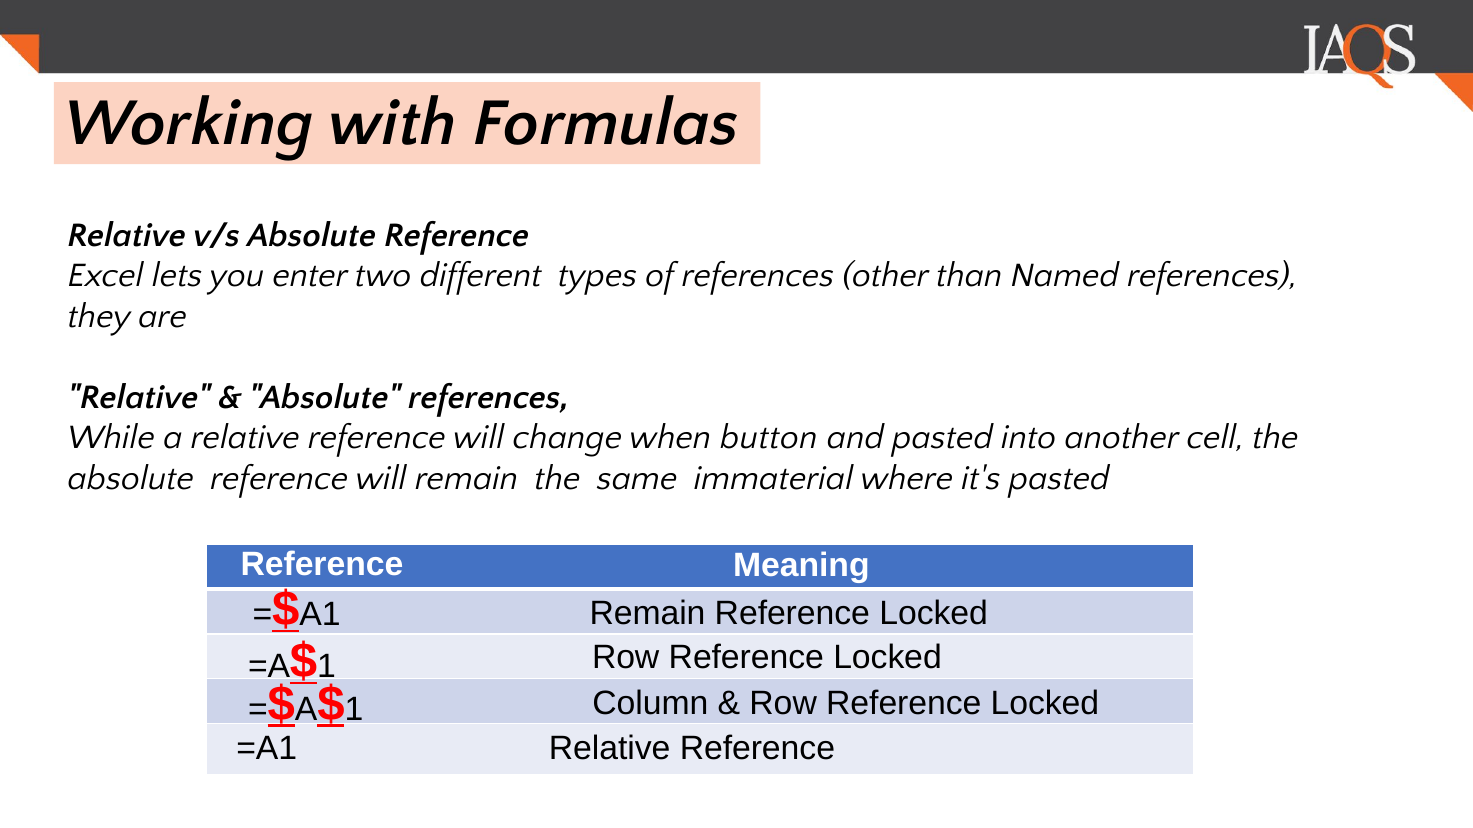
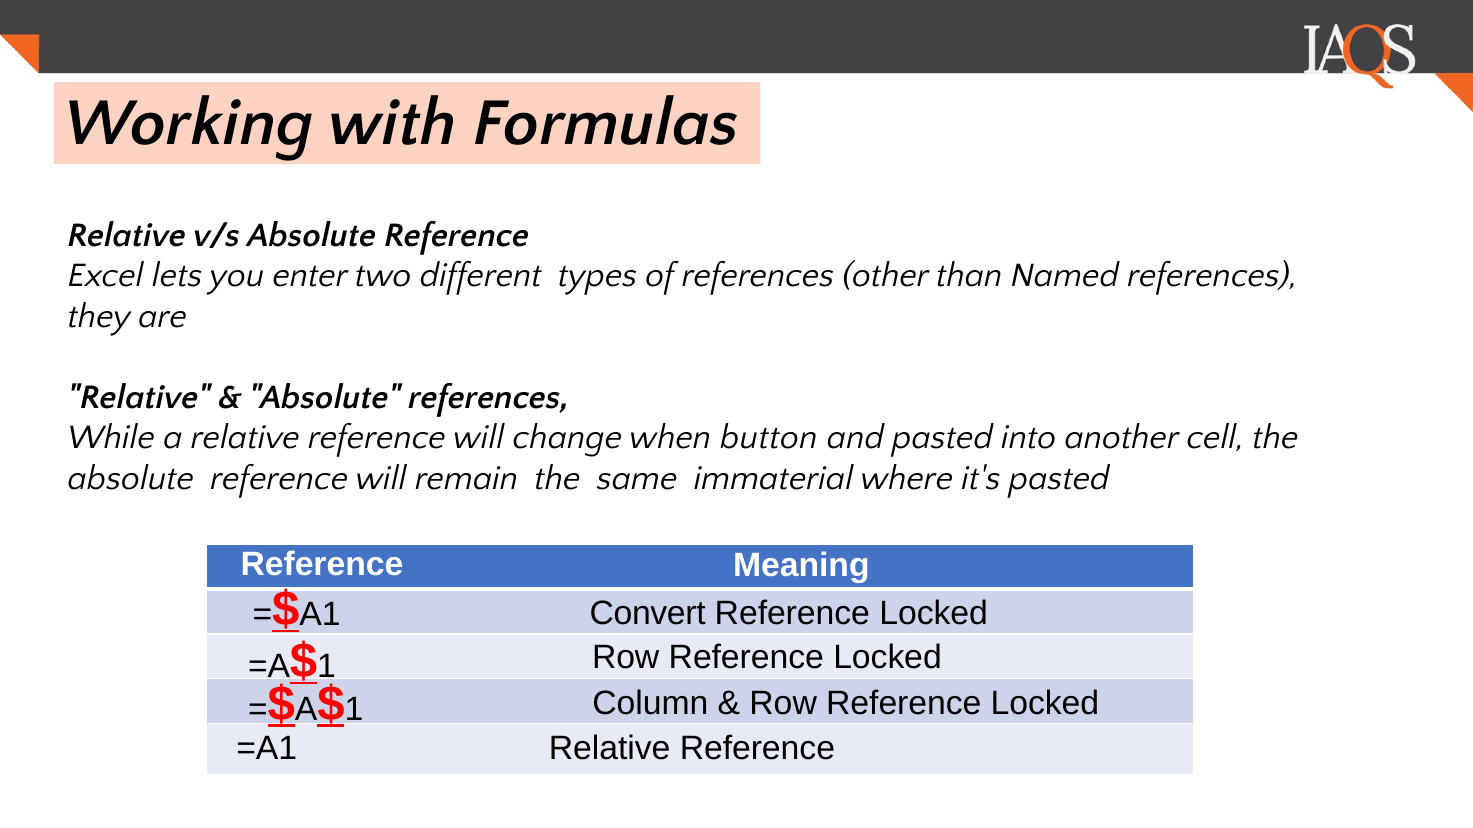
Remain: Remain -> Convert (648, 614)
